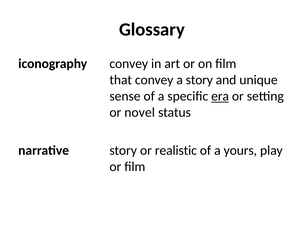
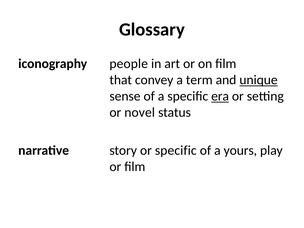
iconography convey: convey -> people (129, 64)
a story: story -> term (199, 80)
unique underline: none -> present (259, 80)
or realistic: realistic -> specific (176, 150)
